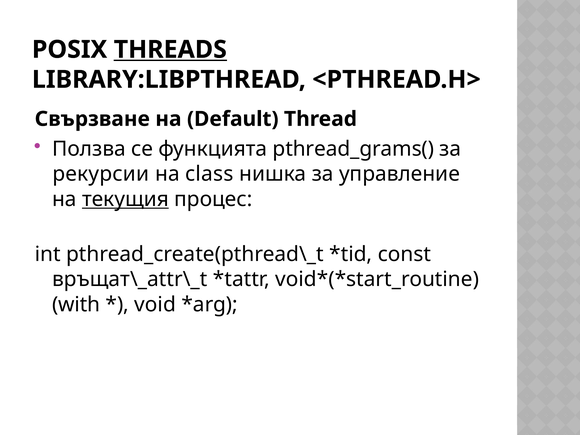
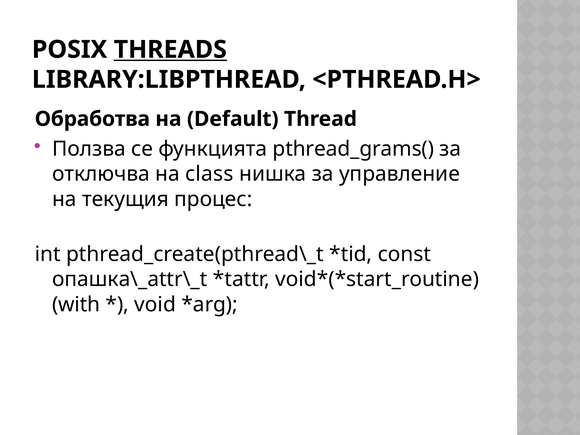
Свързване: Свързване -> Обработва (92, 119)
рекурсии: рекурсии -> отключва (101, 174)
текущия underline: present -> none (125, 199)
връщат\_attr\_t: връщат\_attr\_t -> опашка\_attr\_t (130, 279)
